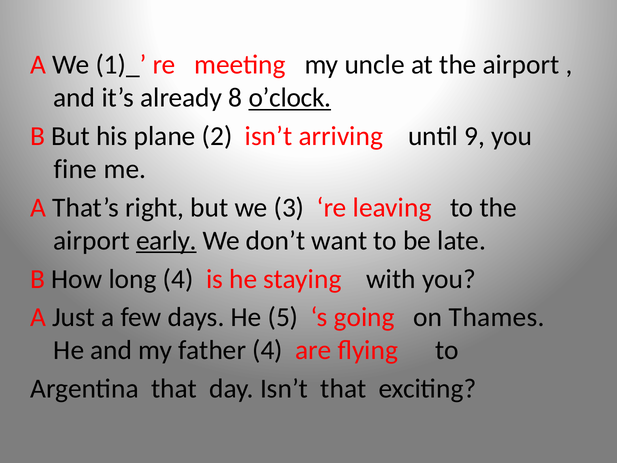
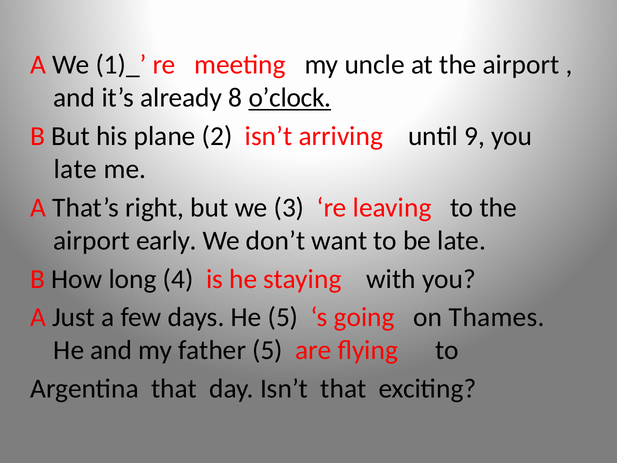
fine: fine -> late (75, 169)
early underline: present -> none (166, 240)
father 4: 4 -> 5 (268, 350)
